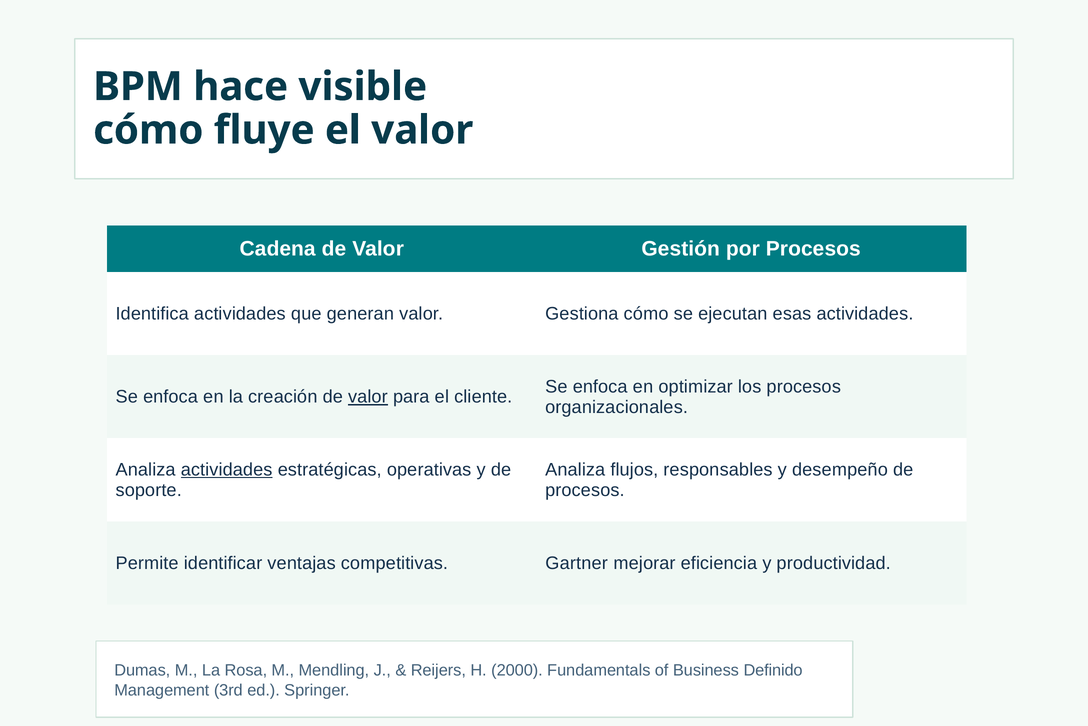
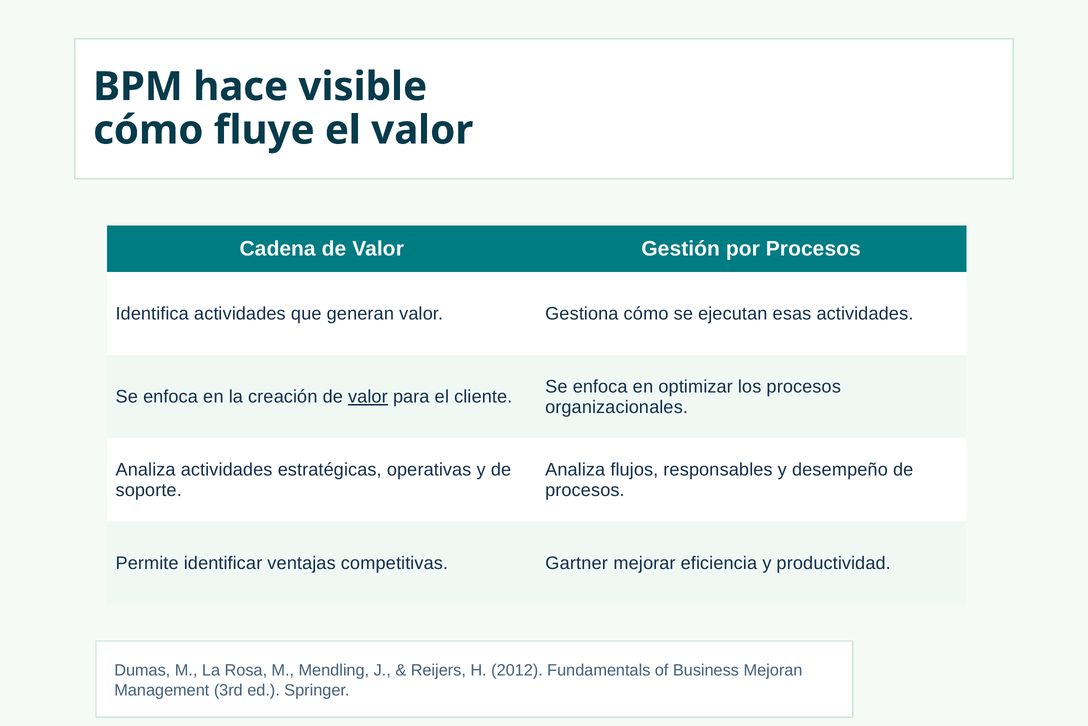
actividades underline: present -> none (227, 469)
2000: 2000 -> 2012 (517, 670)
Definido: Definido -> Mejoran (773, 670)
